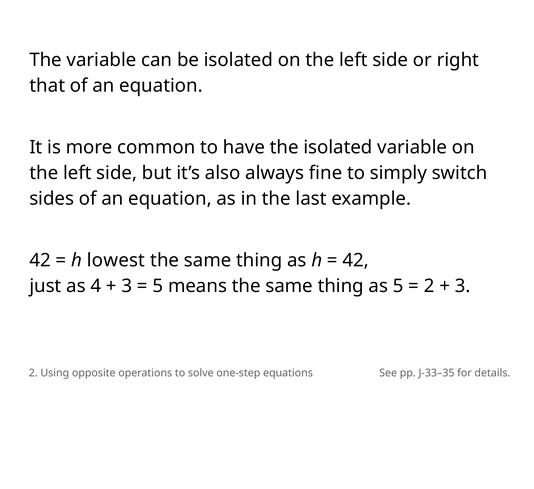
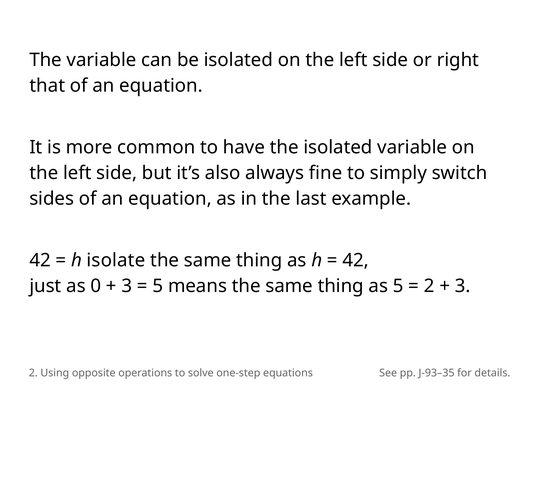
lowest: lowest -> isolate (116, 260)
4: 4 -> 0 (96, 286)
J-33–35: J-33–35 -> J-93–35 (437, 373)
